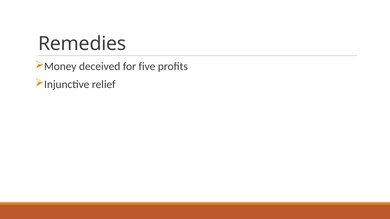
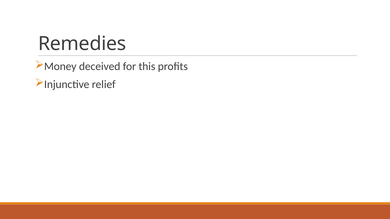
five: five -> this (147, 67)
